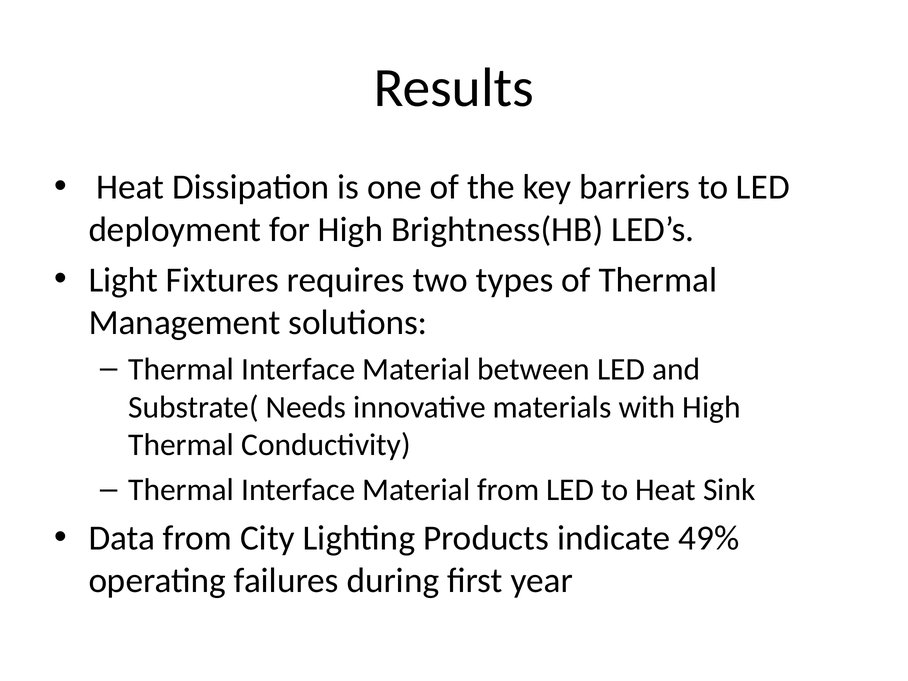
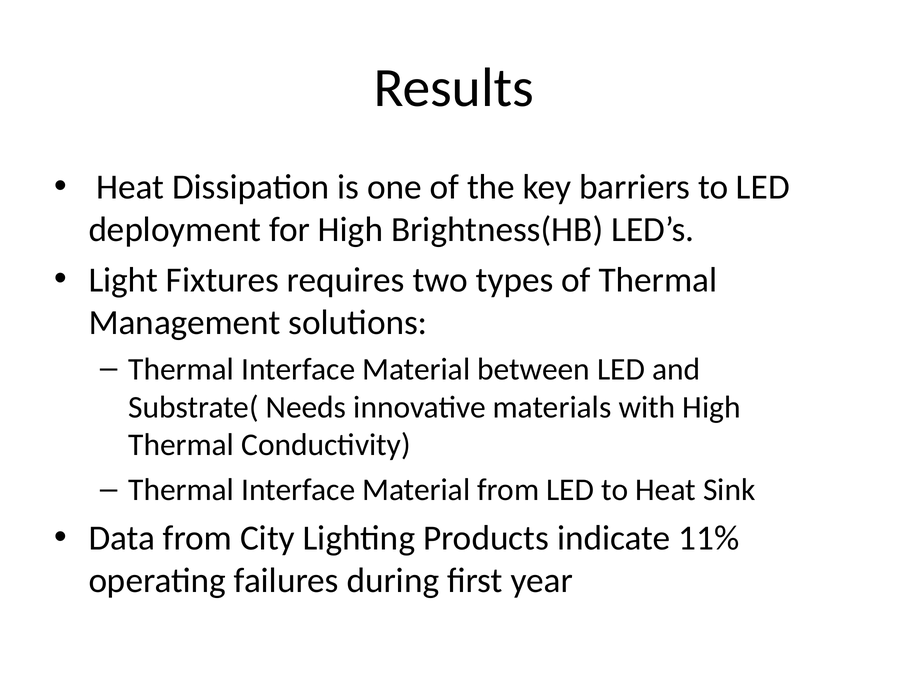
49%: 49% -> 11% (709, 538)
